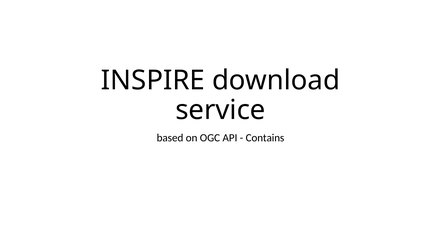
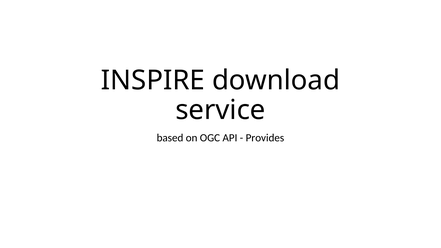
Contains: Contains -> Provides (265, 138)
